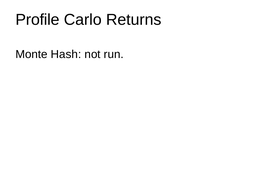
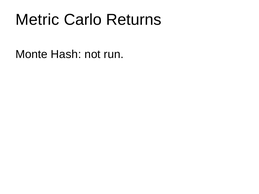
Profile: Profile -> Metric (37, 20)
